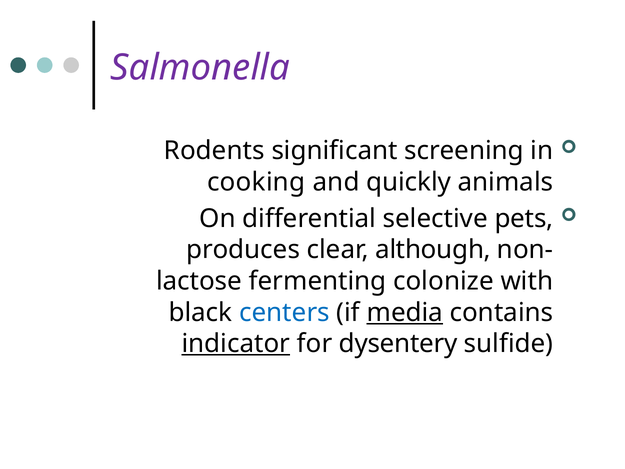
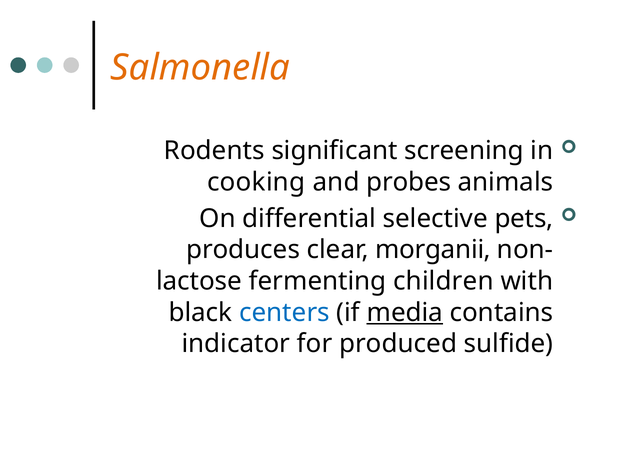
Salmonella colour: purple -> orange (200, 68)
quickly: quickly -> probes (409, 182)
although: although -> morganii (433, 250)
colonize: colonize -> children (443, 281)
indicator underline: present -> none (236, 343)
dysentery: dysentery -> produced (398, 343)
